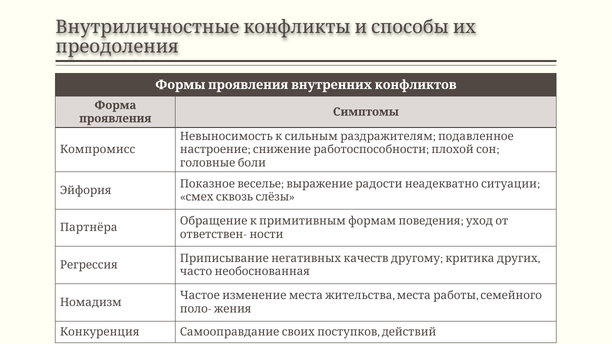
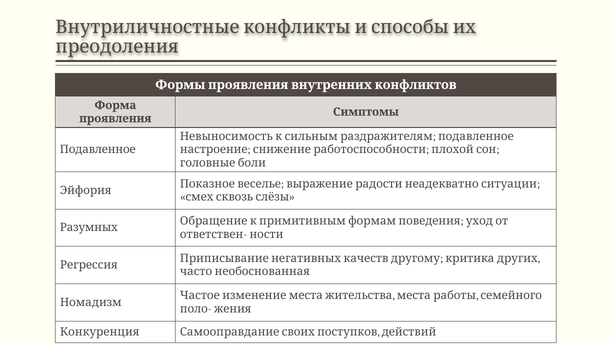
Компромисс: Компромисс -> Подавленное (98, 150)
Партнёра: Партнёра -> Разумных (89, 228)
